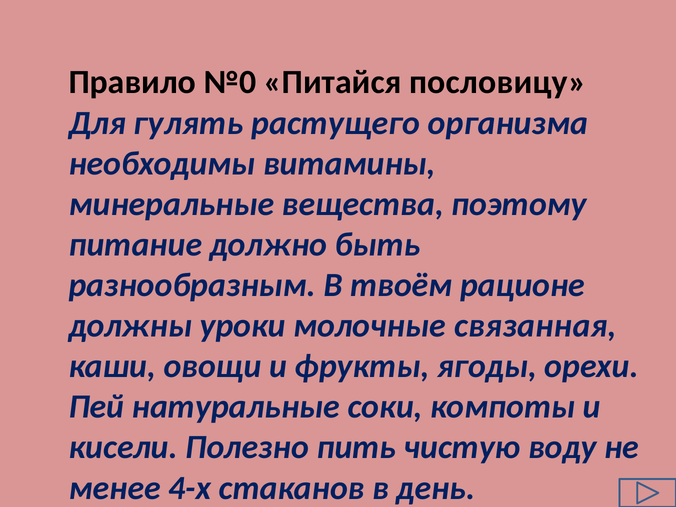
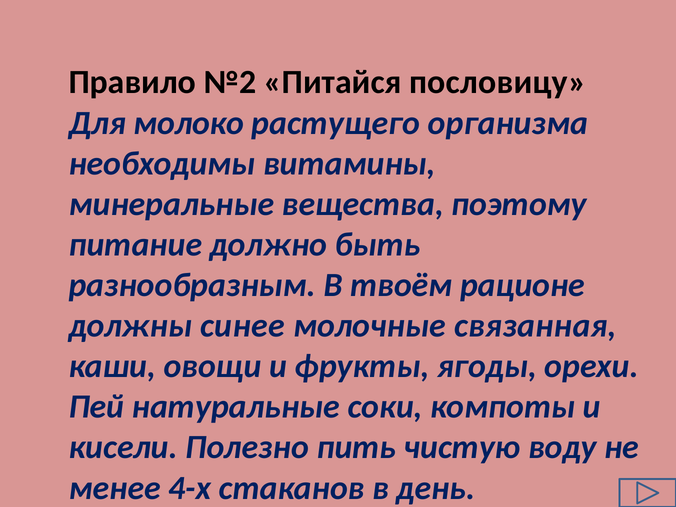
№0: №0 -> №2 (230, 82)
гулять: гулять -> молоко (189, 123)
уроки: уроки -> синее (242, 326)
